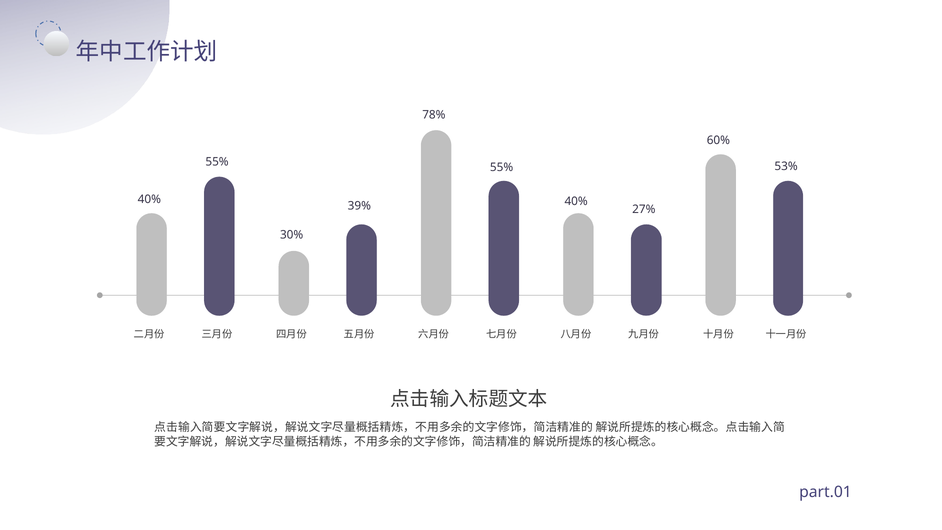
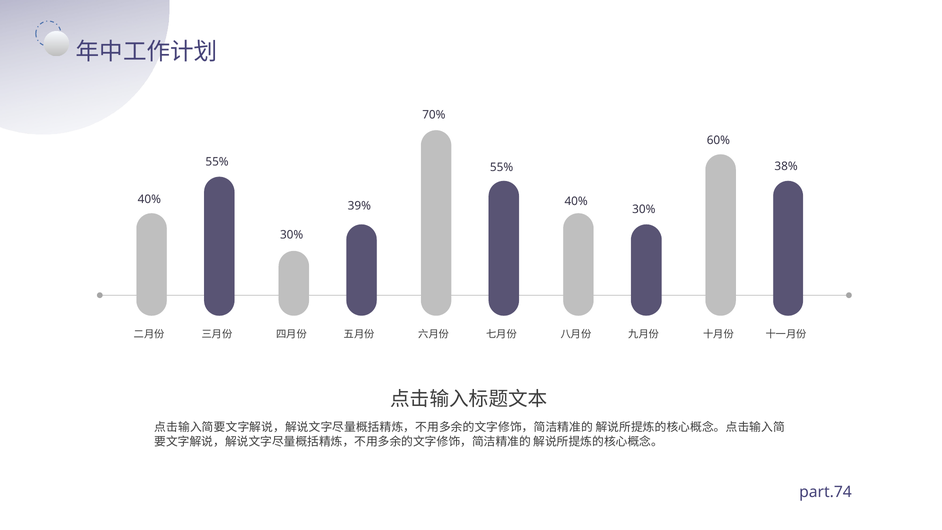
78%: 78% -> 70% (434, 115)
53%: 53% -> 38% (786, 167)
27%: 27% -> 30% (644, 209)
part.01: part.01 -> part.74 (825, 492)
